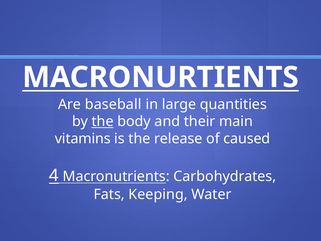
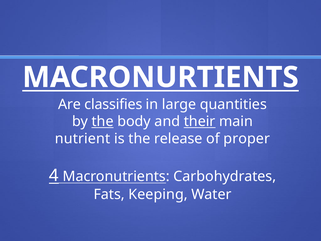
baseball: baseball -> classifies (113, 104)
their underline: none -> present (200, 121)
vitamins: vitamins -> nutrient (83, 139)
caused: caused -> proper (247, 139)
